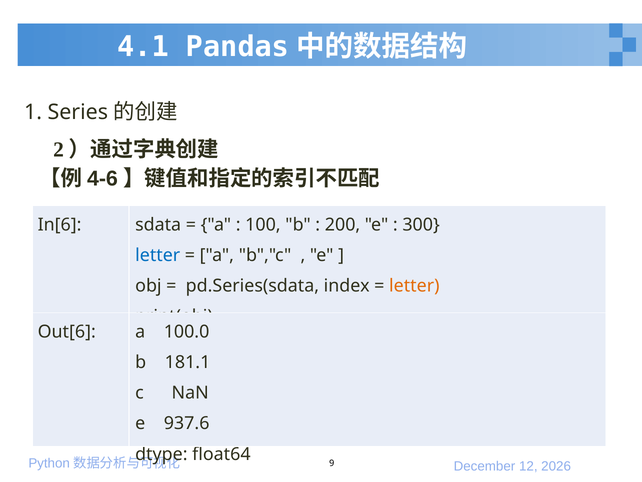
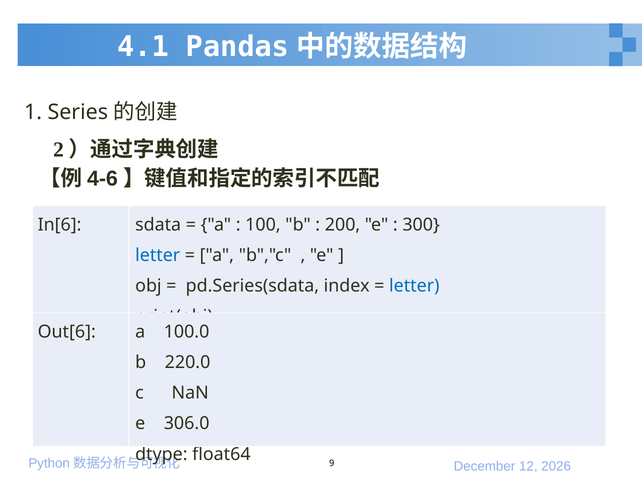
letter colour: orange -> blue (414, 286)
181.1: 181.1 -> 220.0 (188, 362)
937.6: 937.6 -> 306.0 (187, 423)
